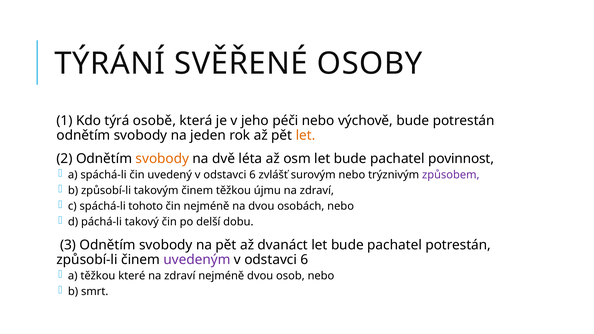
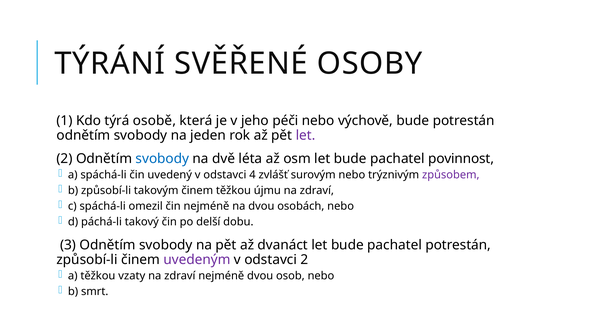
let colour: orange -> purple (306, 136)
svobody colour: orange -> blue (162, 159)
uvedený v odstavci 6: 6 -> 4 (253, 175)
tohoto: tohoto -> omezil (146, 206)
6: 6 -> 2 (304, 260)
které: které -> vzaty (132, 276)
